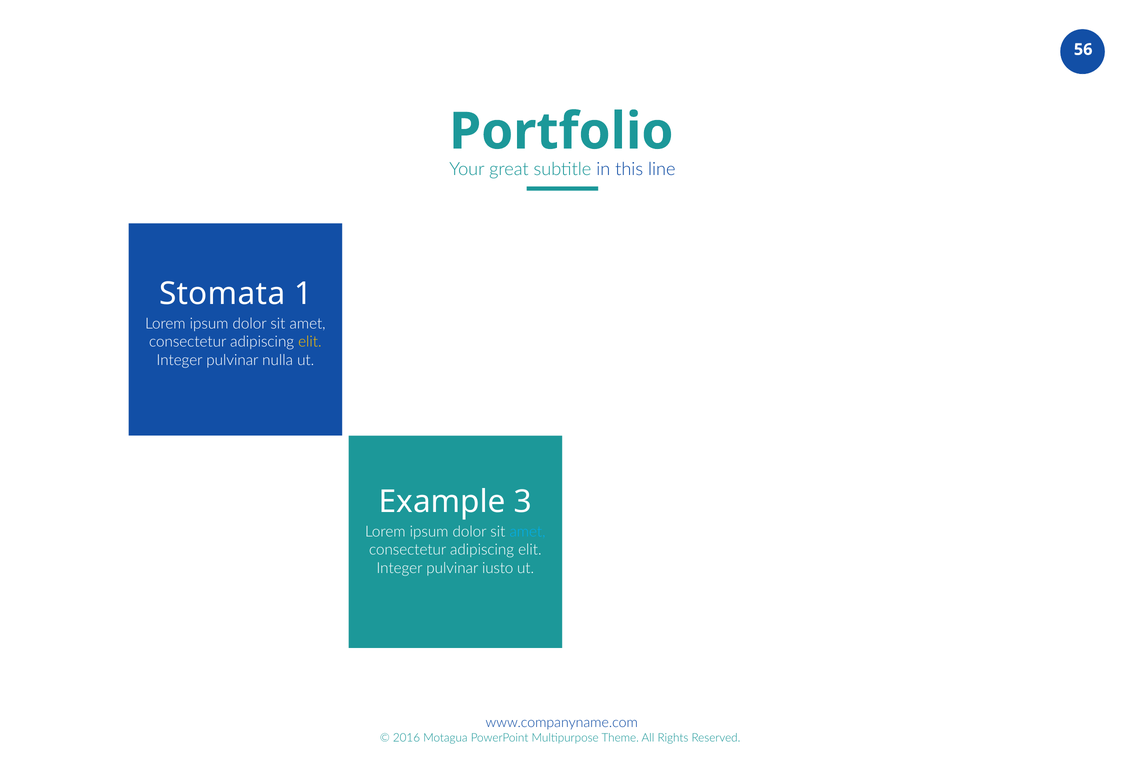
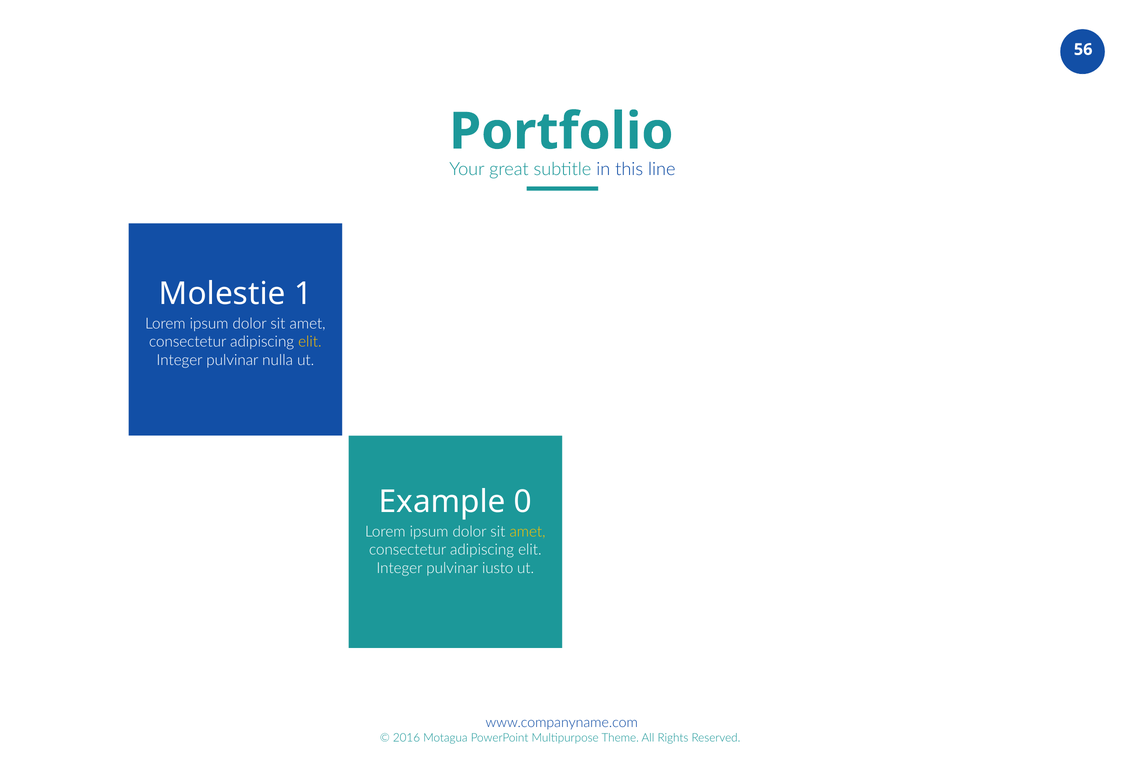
Stomata: Stomata -> Molestie (222, 294)
3: 3 -> 0 (523, 502)
amet colour: light blue -> yellow (528, 532)
